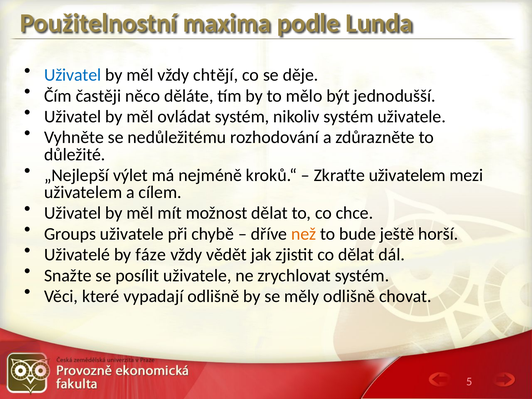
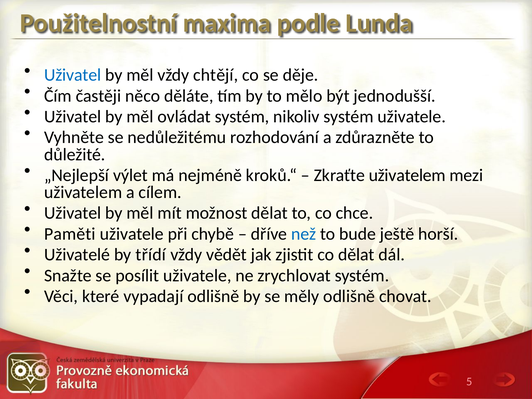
Groups: Groups -> Paměti (70, 234)
než colour: orange -> blue (304, 234)
fáze: fáze -> třídí (151, 255)
